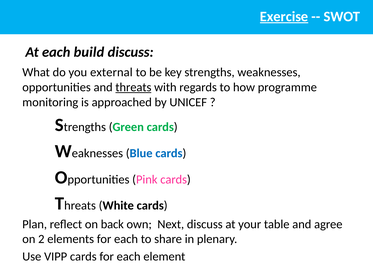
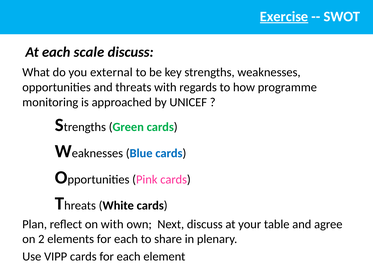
build: build -> scale (89, 52)
threats underline: present -> none (133, 87)
on back: back -> with (112, 224)
